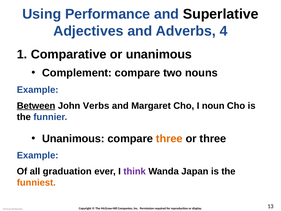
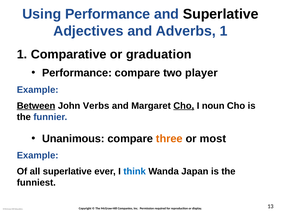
Adverbs 4: 4 -> 1 (224, 31)
or unanimous: unanimous -> graduation (159, 54)
Complement: Complement -> Performance (77, 73)
nouns: nouns -> player (201, 73)
Cho underline: none -> present (184, 106)
or three: three -> most (213, 138)
all graduation: graduation -> superlative (67, 171)
think colour: purple -> blue (135, 171)
funniest colour: orange -> black (36, 182)
